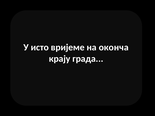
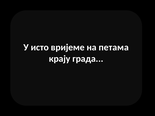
оконча: оконча -> петама (114, 47)
